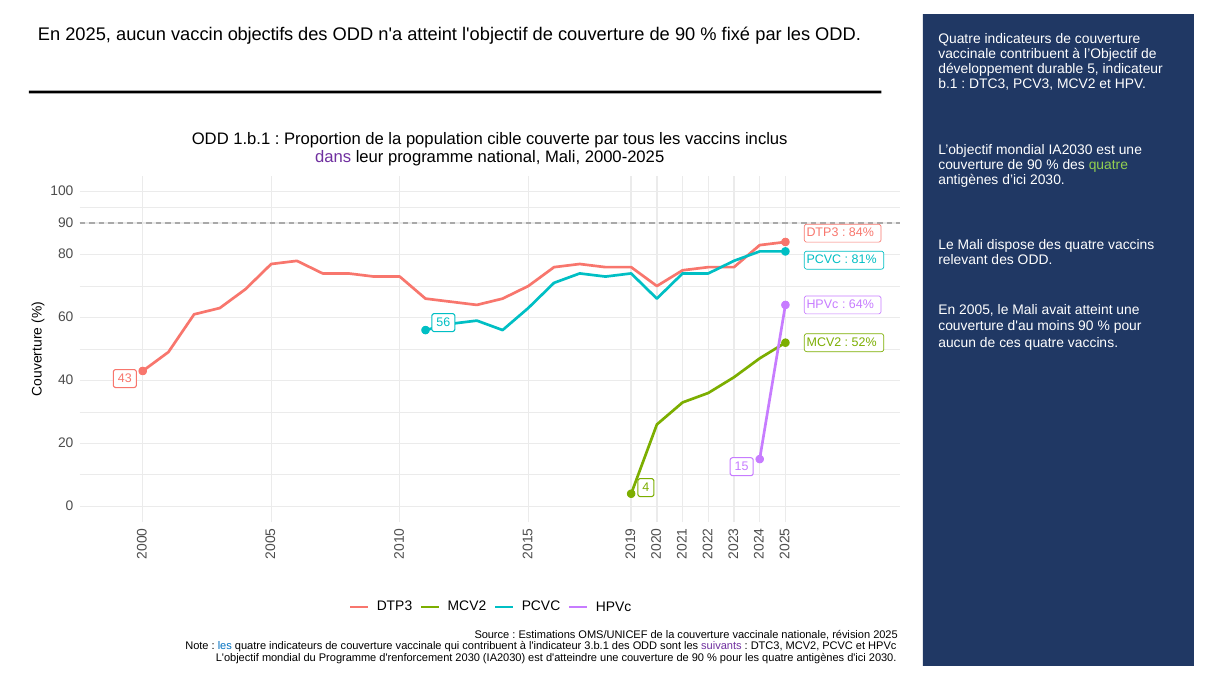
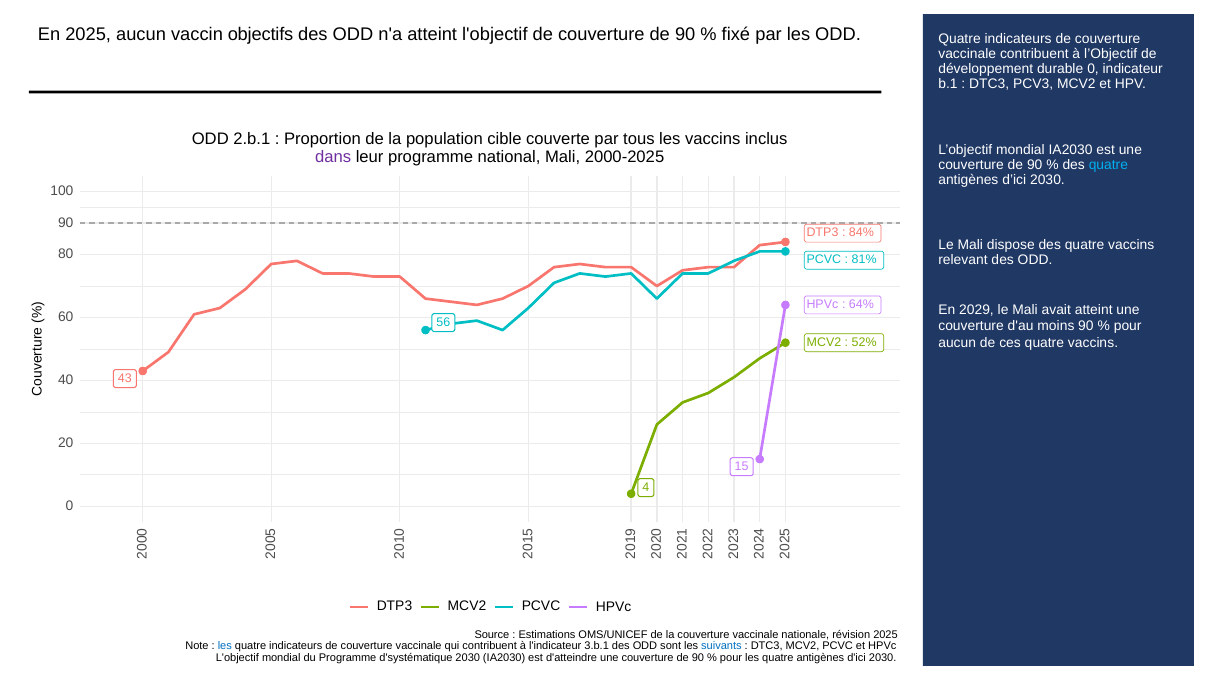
durable 5: 5 -> 0 (1093, 69)
1.b.1: 1.b.1 -> 2.b.1 (252, 139)
quatre colour: light green -> light blue (1108, 165)
2005: 2005 -> 2029 (976, 310)
suivants colour: purple -> blue (721, 646)
d'renforcement: d'renforcement -> d'systématique (416, 658)
